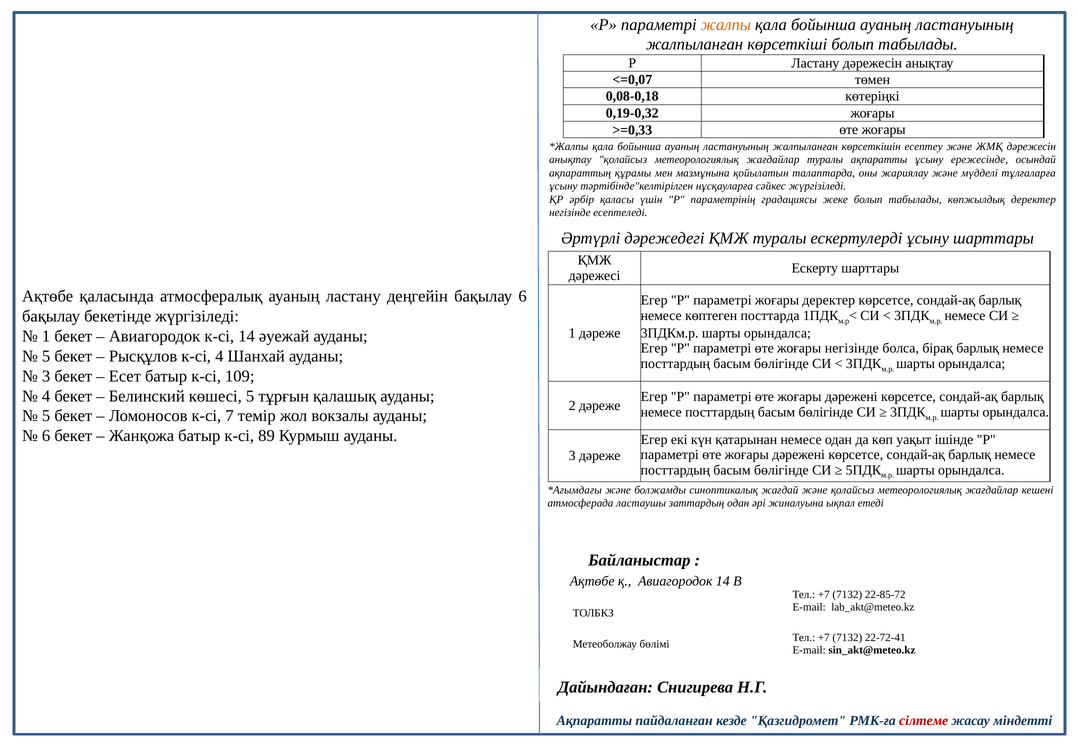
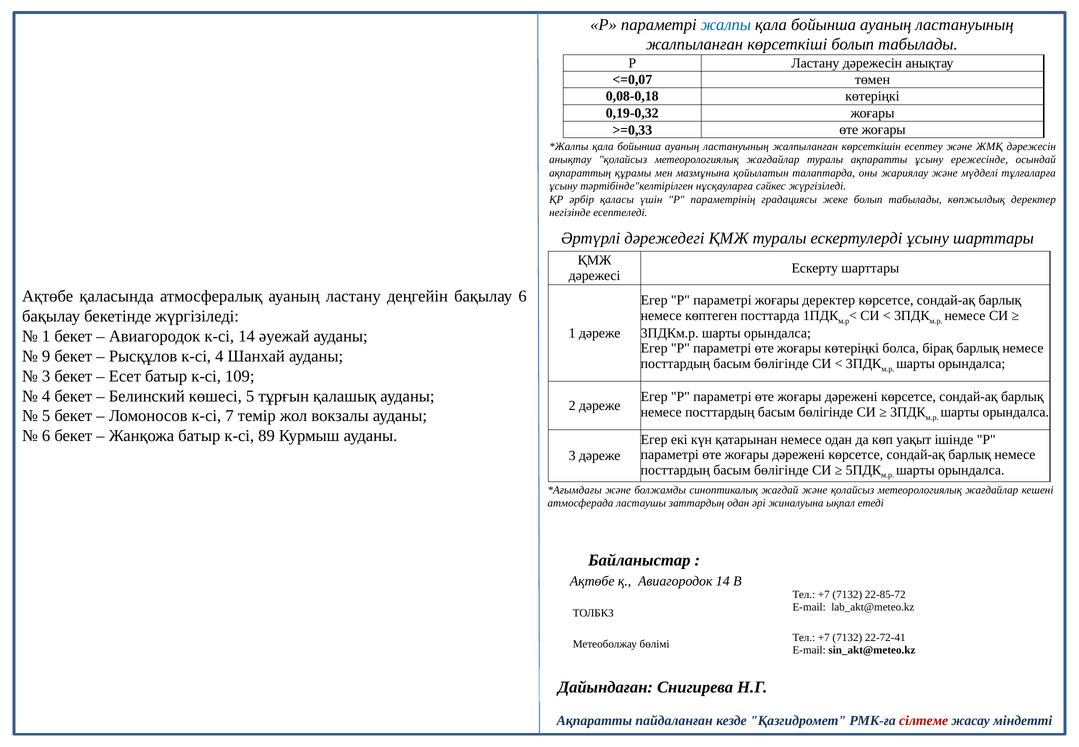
жалпы colour: orange -> blue (726, 25)
жоғары негізінде: негізінде -> көтеріңкі (852, 348)
5: 5 -> 9 (46, 356)
